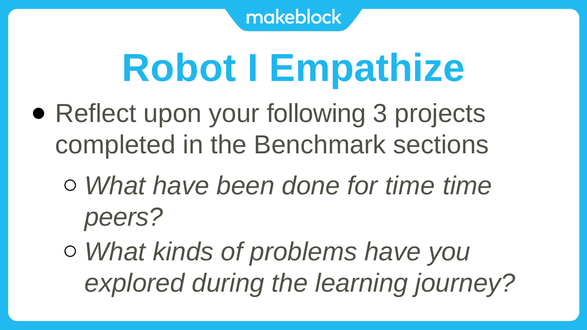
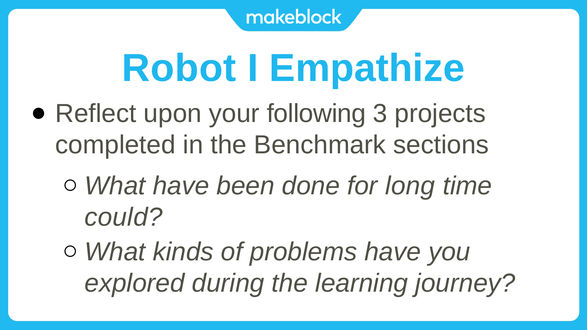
for time: time -> long (410, 186)
peers: peers -> could (124, 217)
